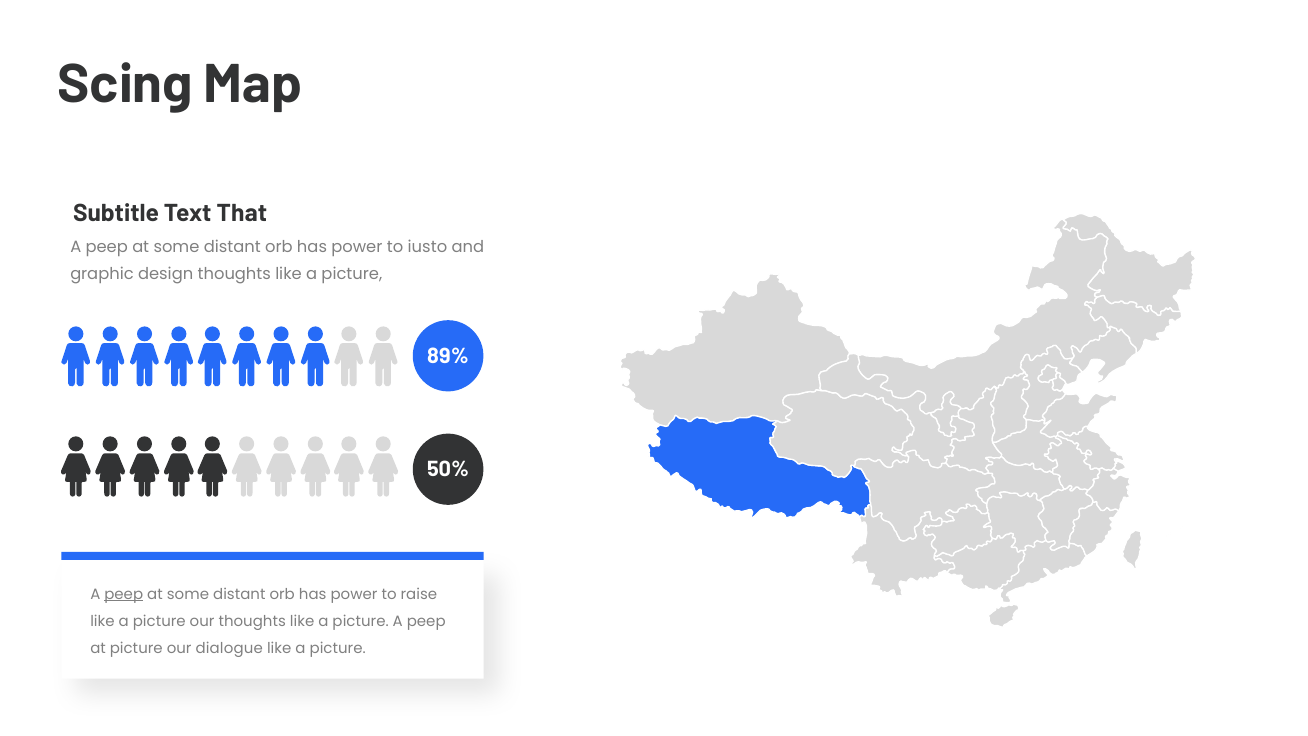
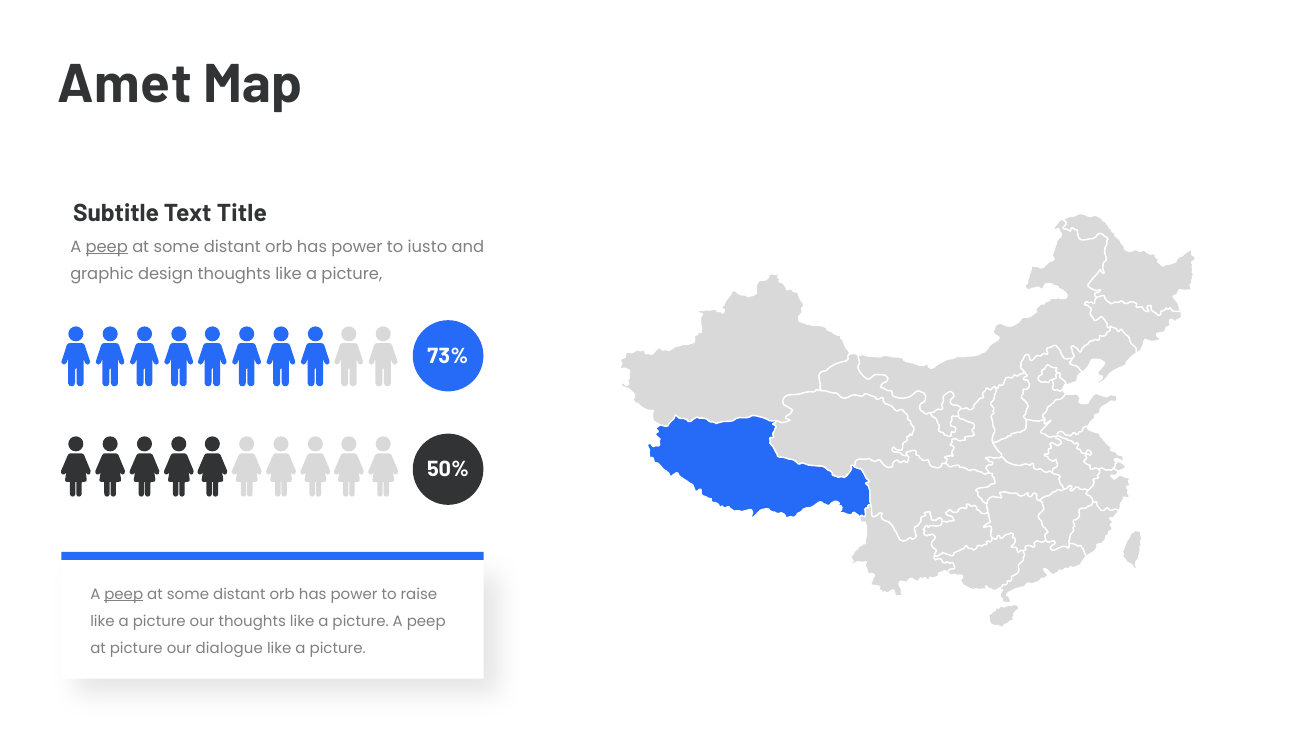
Scing: Scing -> Amet (125, 84)
That: That -> Title (242, 213)
peep underline: none -> present (107, 247)
89%: 89% -> 73% (448, 356)
